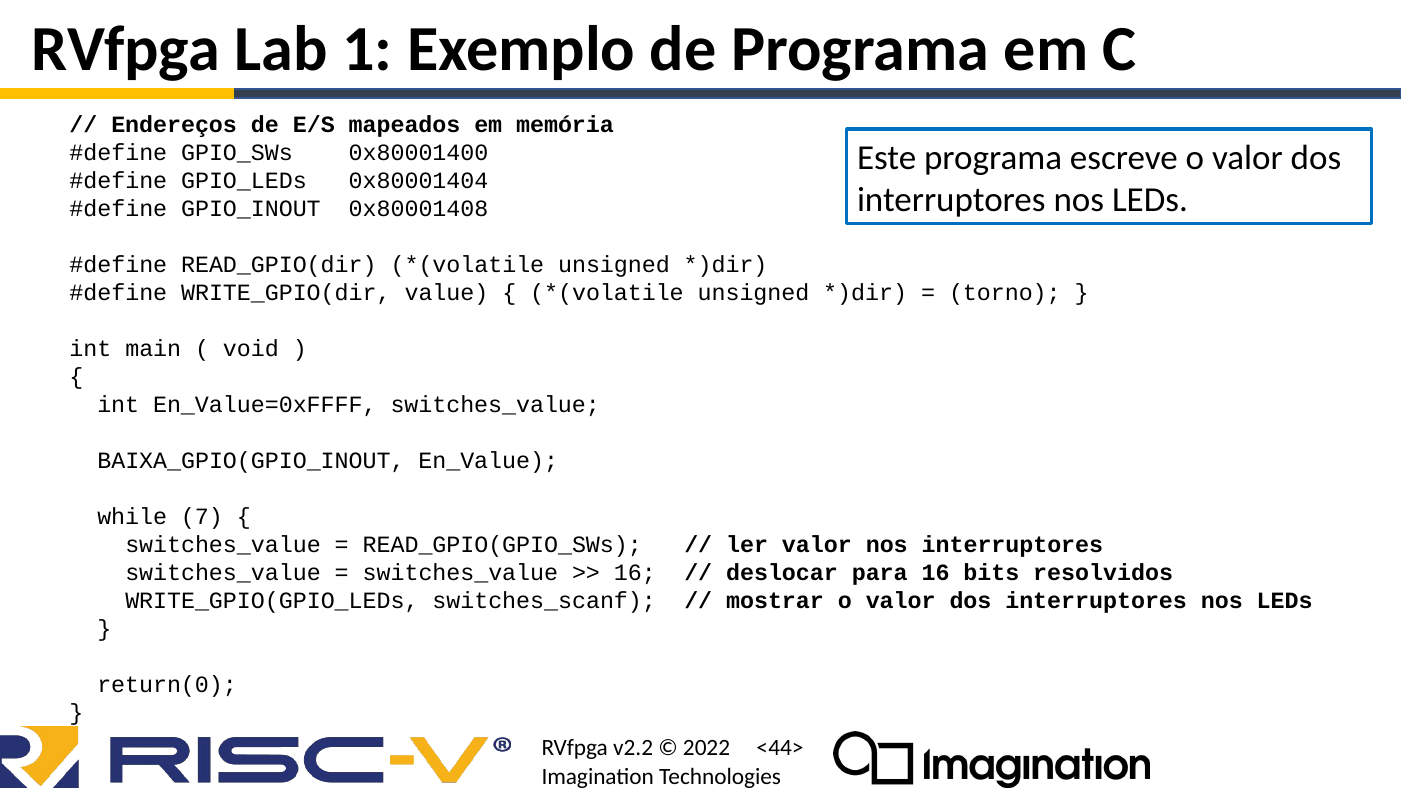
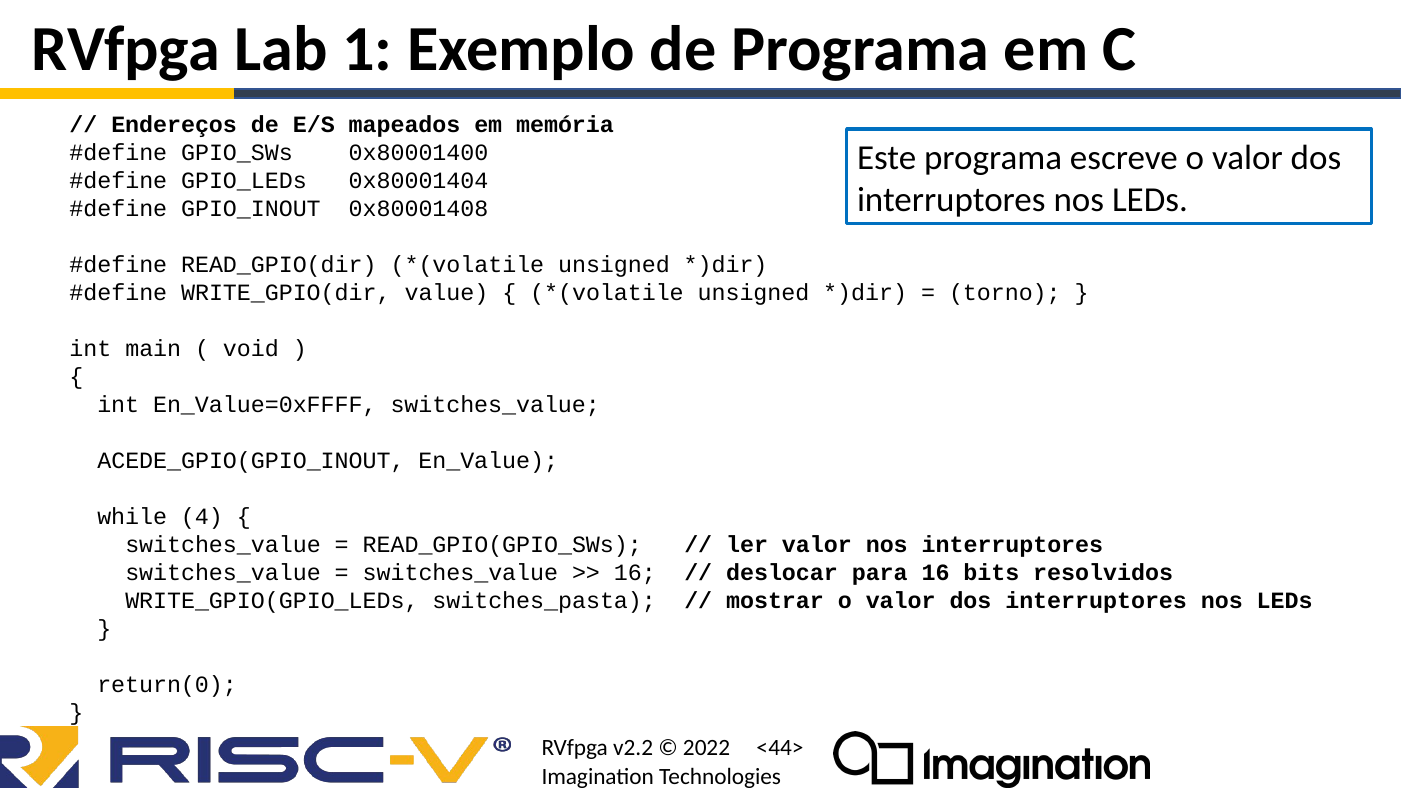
BAIXA_GPIO(GPIO_INOUT: BAIXA_GPIO(GPIO_INOUT -> ACEDE_GPIO(GPIO_INOUT (251, 461)
7: 7 -> 4 (202, 517)
switches_scanf: switches_scanf -> switches_pasta (544, 601)
